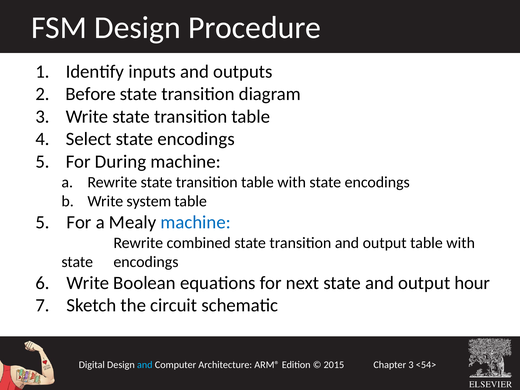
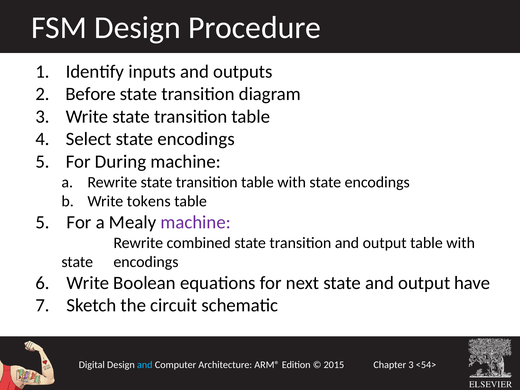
system: system -> tokens (149, 201)
machine colour: blue -> purple (196, 222)
hour: hour -> have (472, 283)
